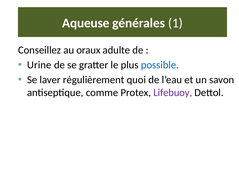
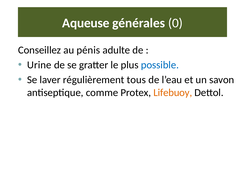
1: 1 -> 0 (175, 23)
oraux: oraux -> pénis (88, 50)
quoi: quoi -> tous (136, 80)
Lifebuoy colour: purple -> orange (173, 93)
